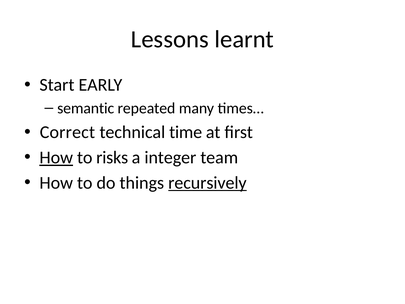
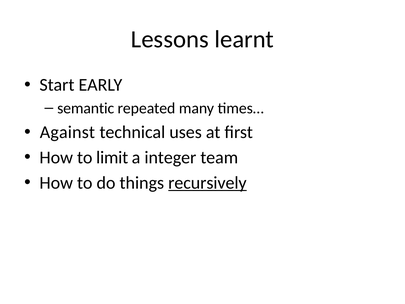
Correct: Correct -> Against (67, 132)
time: time -> uses (186, 132)
How underline: present -> none (56, 157)
risks: risks -> limit (112, 157)
